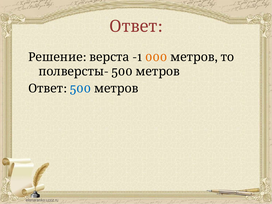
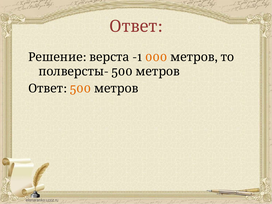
500 colour: blue -> orange (81, 89)
